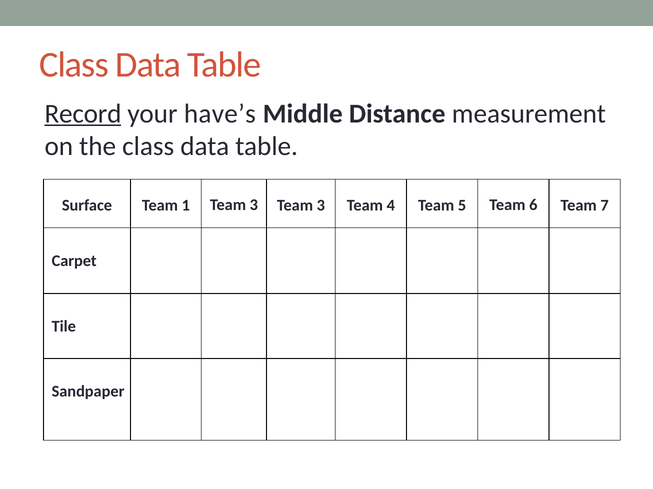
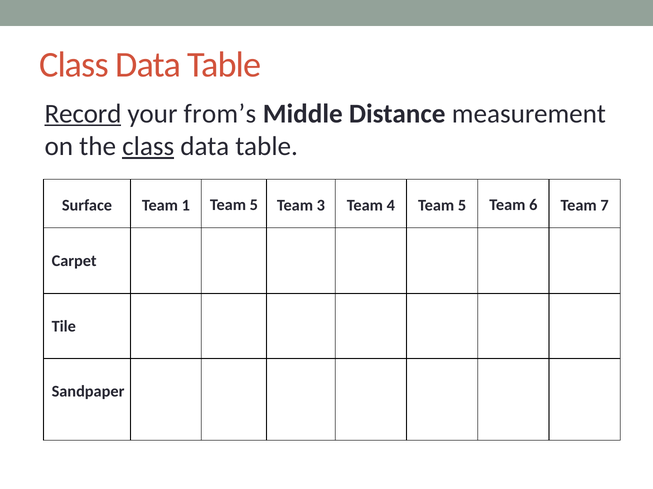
have’s: have’s -> from’s (220, 114)
class underline: none -> present (148, 147)
1 Team 3: 3 -> 5 (254, 205)
